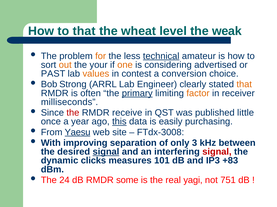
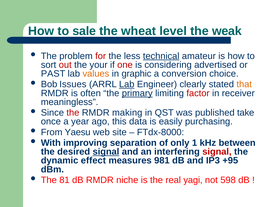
to that: that -> sale (84, 31)
for colour: orange -> red (101, 56)
out colour: orange -> red (65, 65)
one colour: orange -> red (125, 65)
contest: contest -> graphic (136, 74)
Strong: Strong -> Issues (73, 85)
Lab underline: none -> present (127, 85)
factor colour: orange -> red (198, 94)
milliseconds: milliseconds -> meaningless (70, 102)
receive: receive -> making (127, 113)
little: little -> take (246, 113)
this underline: present -> none (119, 122)
Yaesu underline: present -> none (78, 133)
FTdx-3008: FTdx-3008 -> FTdx-8000 (161, 133)
3: 3 -> 1 (195, 143)
clicks: clicks -> effect (93, 161)
101: 101 -> 981 (162, 161)
+83: +83 -> +95 (230, 161)
24: 24 -> 81 (64, 181)
some: some -> niche (127, 181)
751: 751 -> 598 (228, 181)
